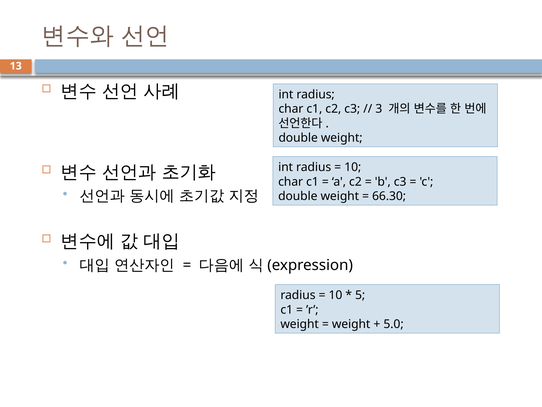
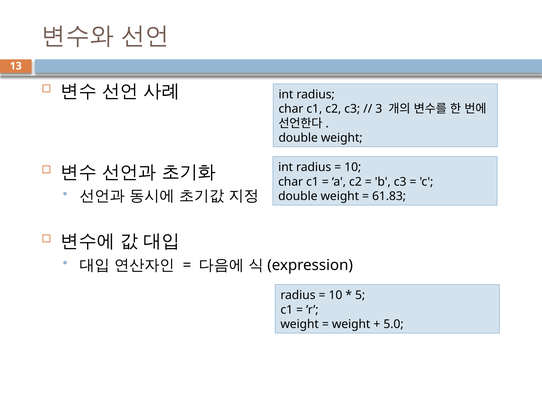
66.30: 66.30 -> 61.83 (389, 196)
